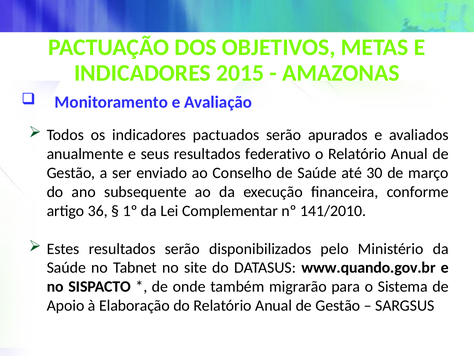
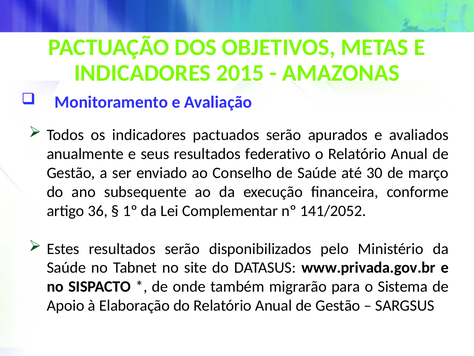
141/2010: 141/2010 -> 141/2052 (333, 211)
www.quando.gov.br: www.quando.gov.br -> www.privada.gov.br (369, 267)
